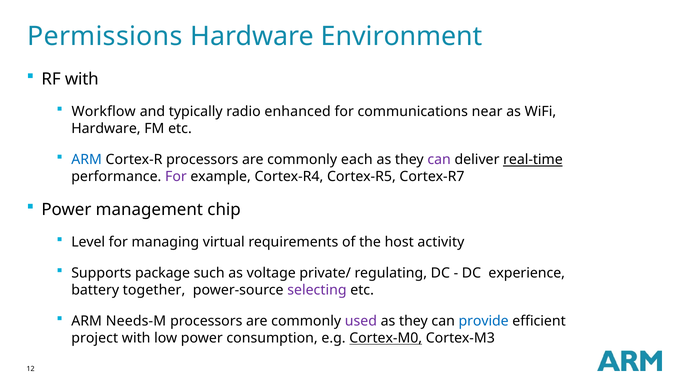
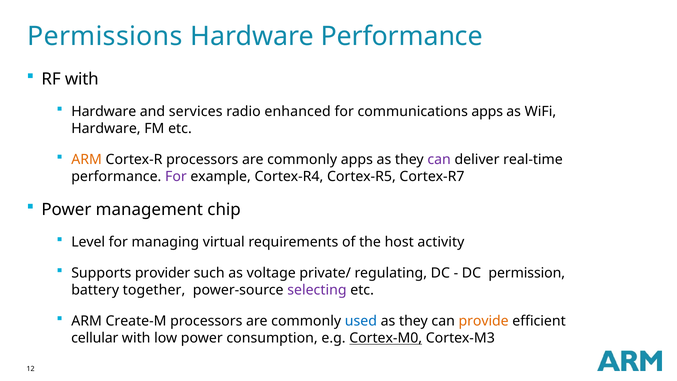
Hardware Environment: Environment -> Performance (402, 37)
Workflow: Workflow -> Hardware (104, 112)
typically: typically -> services (196, 112)
communications near: near -> apps (487, 112)
ARM colour: blue -> orange (87, 160)
commonly each: each -> apps (357, 160)
real-time underline: present -> none (533, 160)
package: package -> provider (163, 273)
experience: experience -> permission (527, 273)
Needs-M: Needs-M -> Create-M (136, 321)
used colour: purple -> blue (361, 321)
provide colour: blue -> orange (484, 321)
project: project -> cellular (95, 338)
